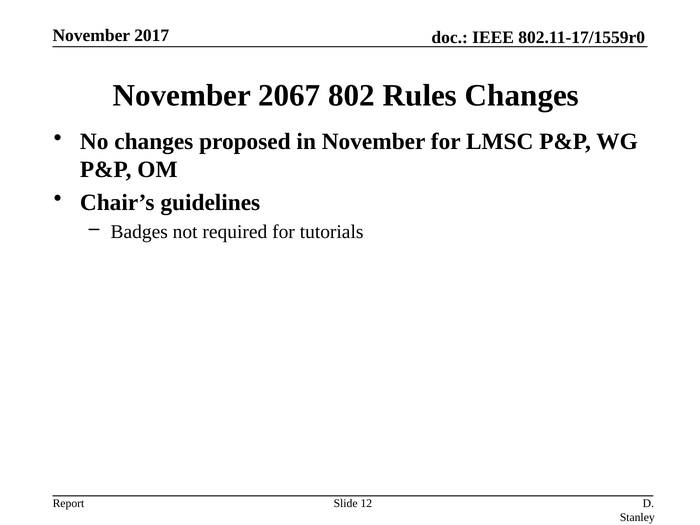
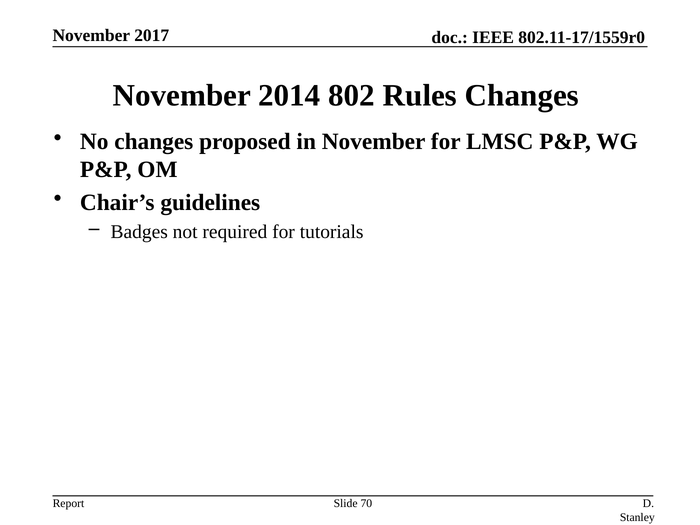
2067: 2067 -> 2014 (289, 95)
12: 12 -> 70 (366, 504)
